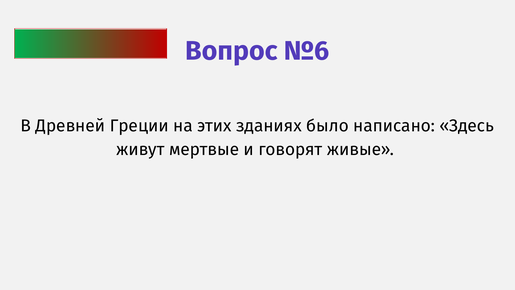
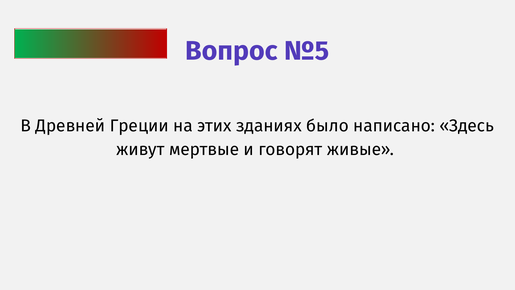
№6: №6 -> №5 (307, 51)
